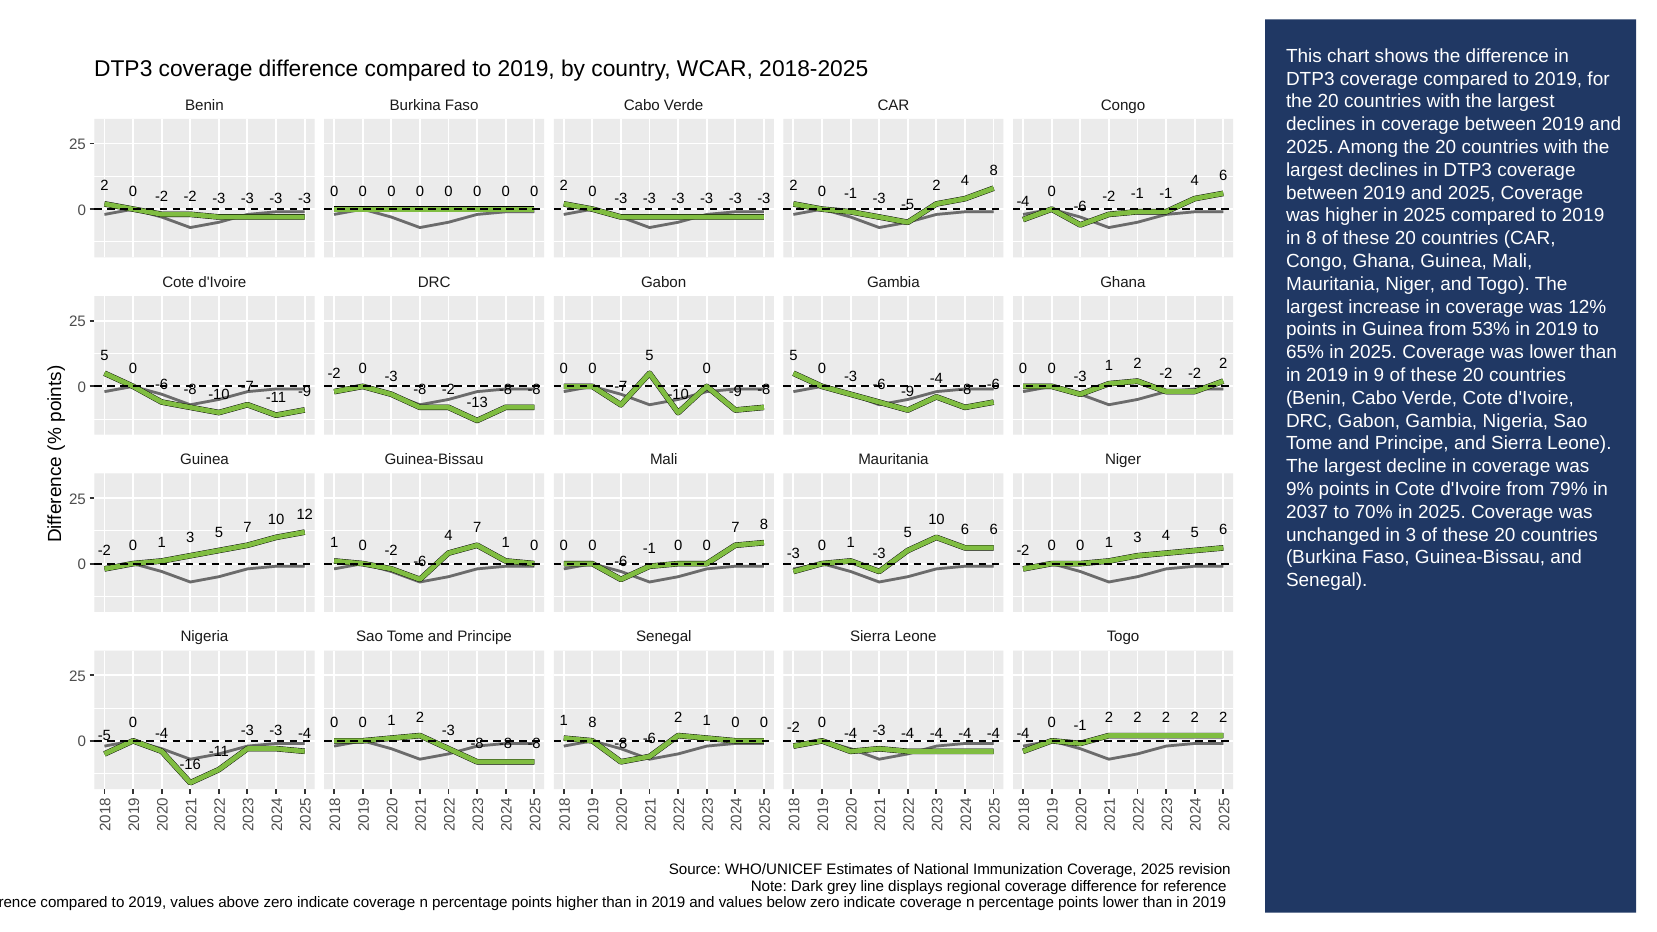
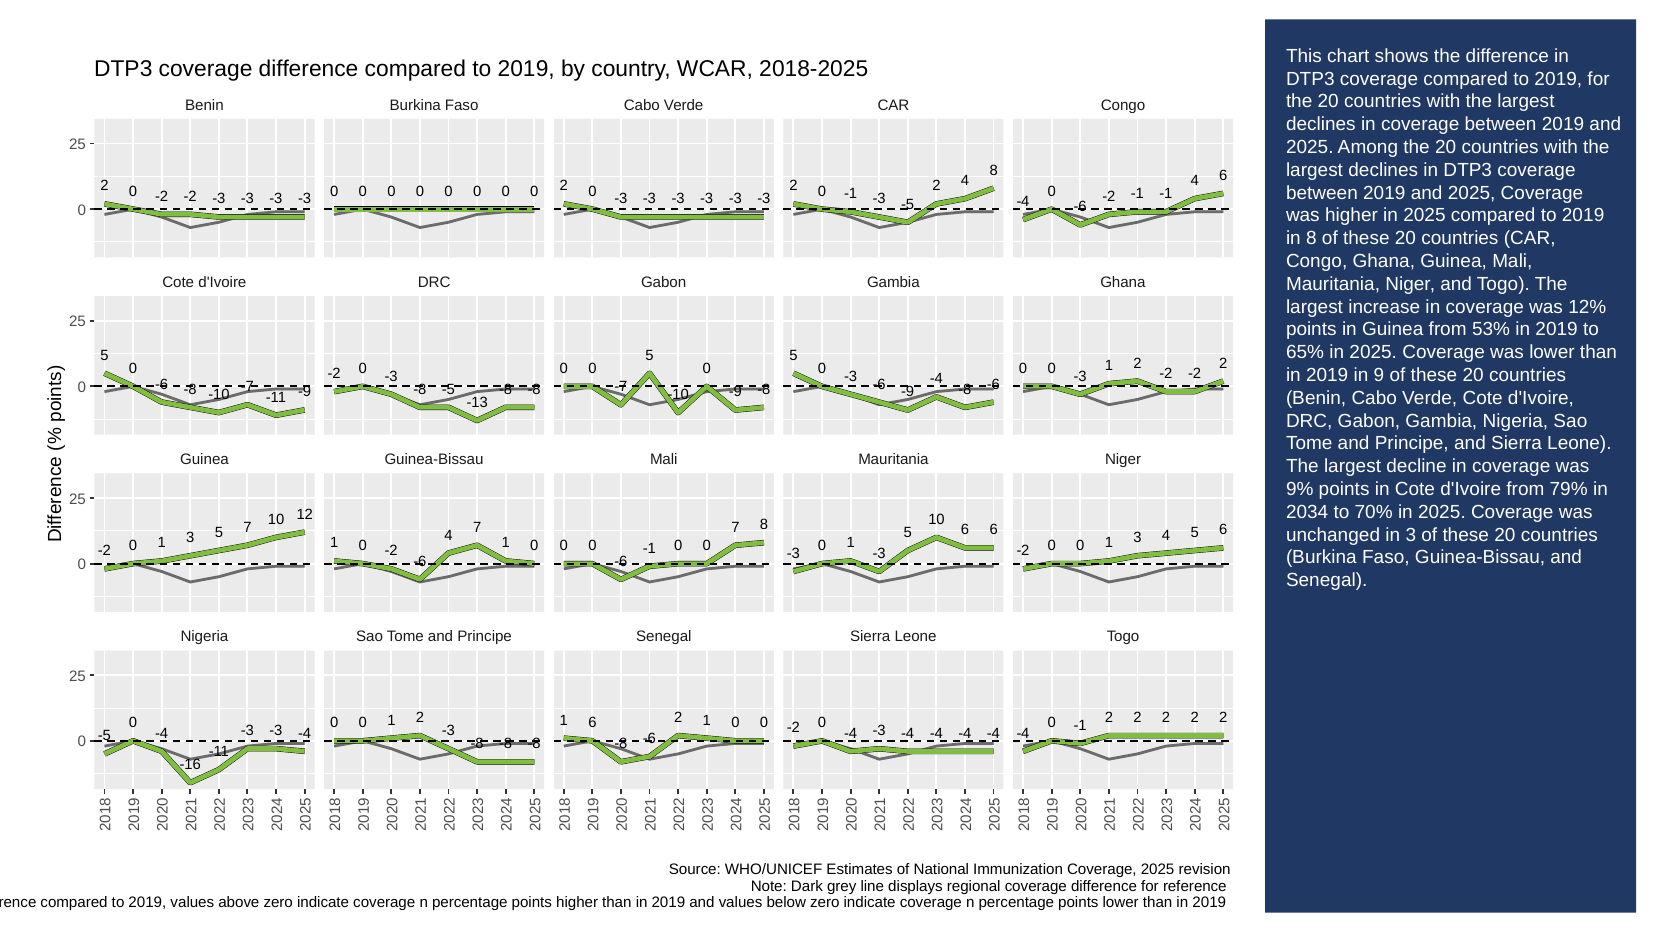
-8 -2: -2 -> -5 (448, 389)
2037: 2037 -> 2034 (1307, 512)
8: 8 -> 6 (592, 723)
